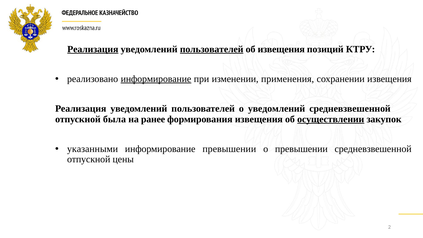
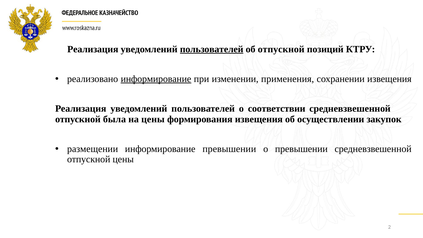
Реализация underline: present -> none (93, 49)
об извещения: извещения -> отпускной (281, 49)
о уведомлений: уведомлений -> соответствии (277, 109)
на ранее: ранее -> цены (153, 119)
осуществлении underline: present -> none (331, 119)
указанными: указанными -> размещении (93, 149)
